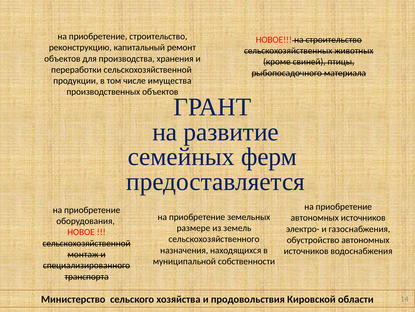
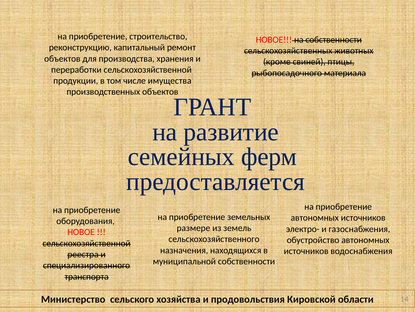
на строительство: строительство -> собственности (334, 40)
монтаж: монтаж -> реестра (83, 254)
